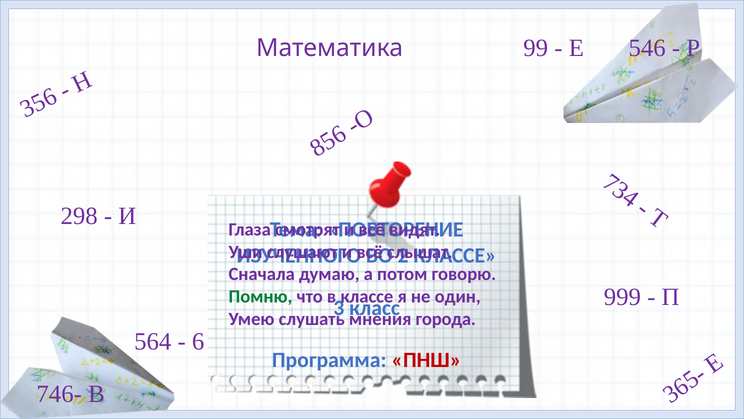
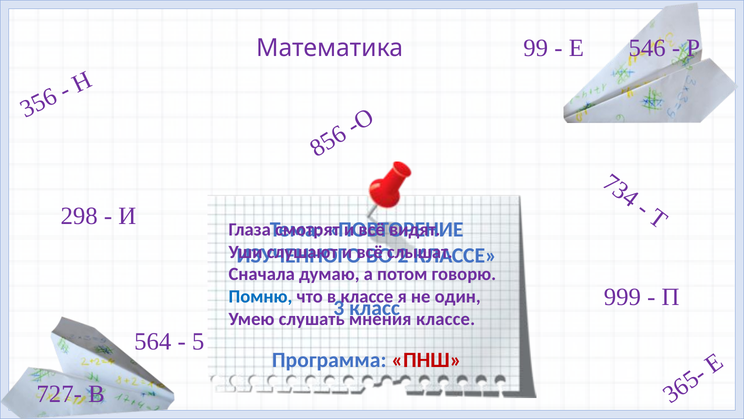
Помню colour: green -> blue (260, 296)
города: города -> классе (446, 319)
6: 6 -> 5 (198, 341)
746-: 746- -> 727- (59, 393)
